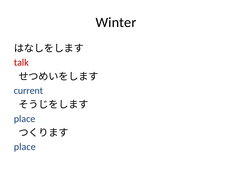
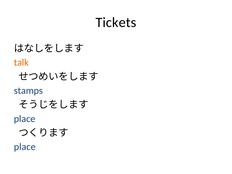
Winter: Winter -> Tickets (116, 22)
talk colour: red -> orange (21, 63)
current: current -> stamps (28, 91)
